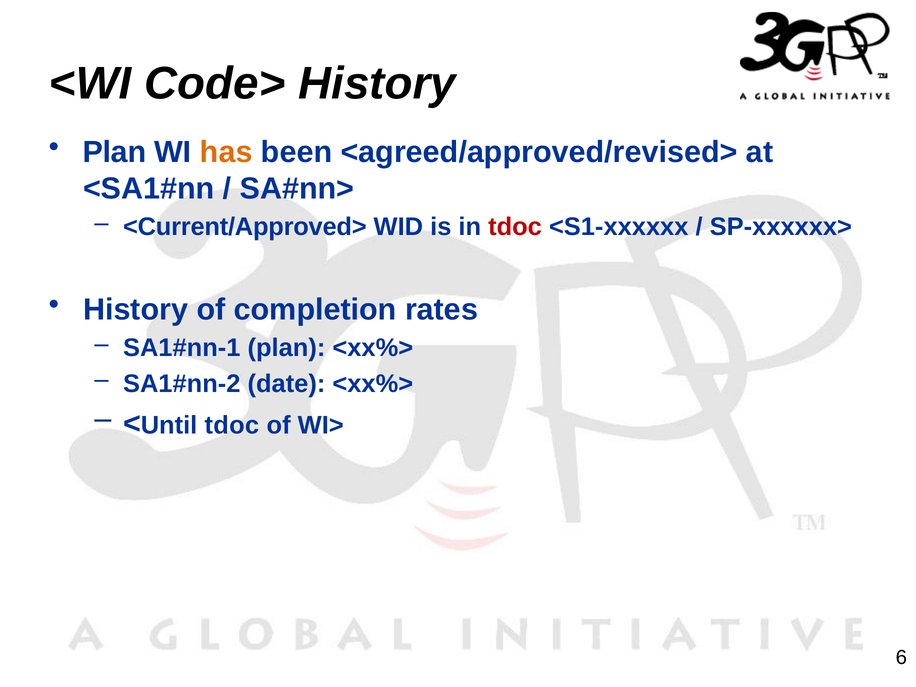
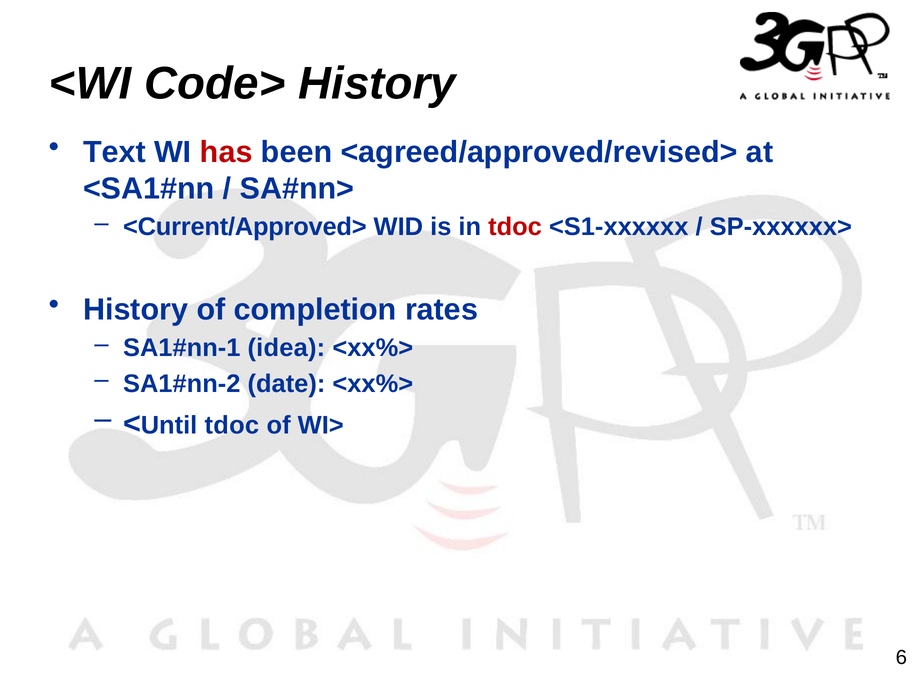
Plan: Plan -> Text (114, 152)
has colour: orange -> red (226, 152)
plan: plan -> idea (286, 348)
